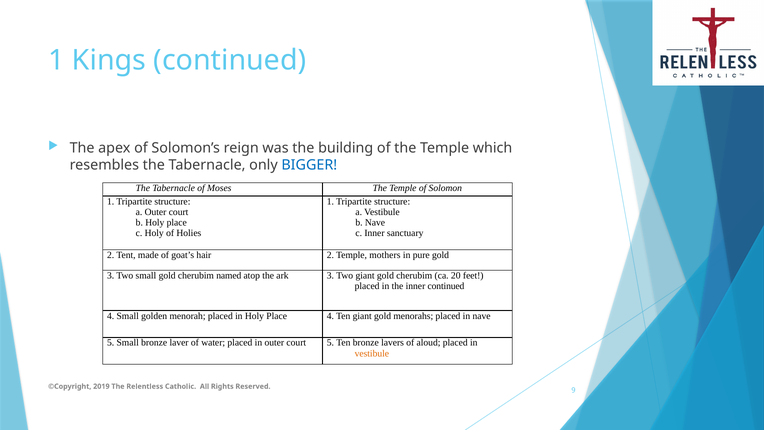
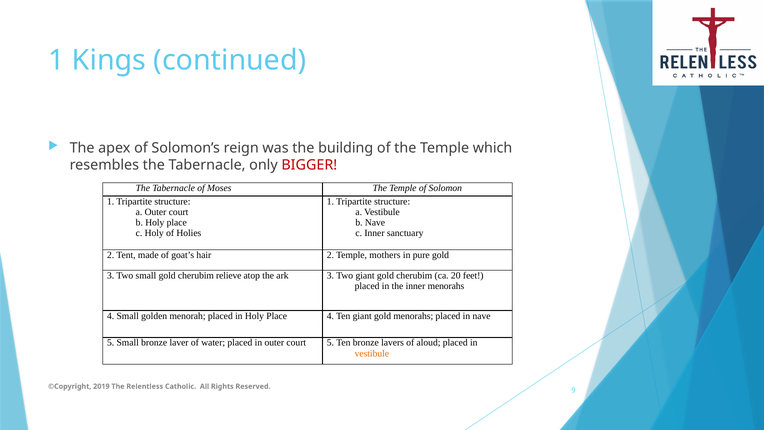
BIGGER colour: blue -> red (309, 165)
named: named -> relieve (229, 275)
inner continued: continued -> menorahs (446, 286)
